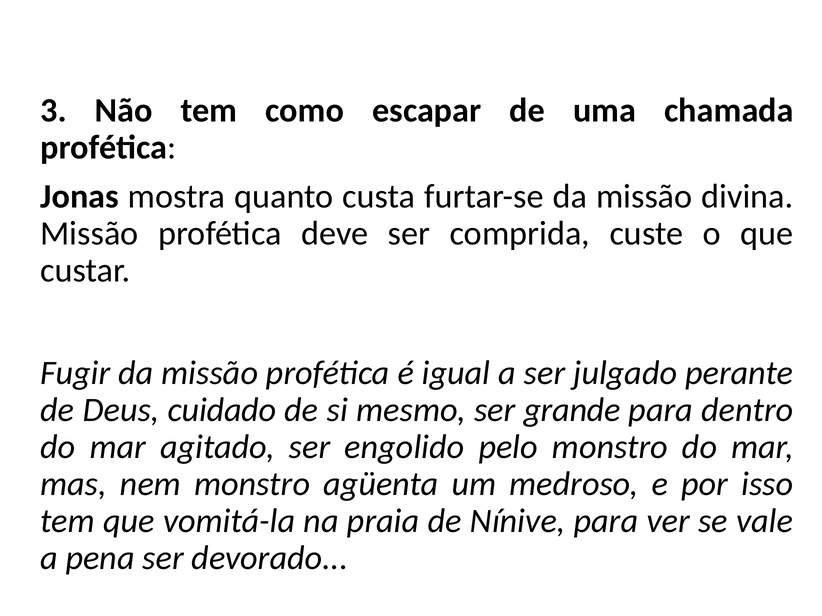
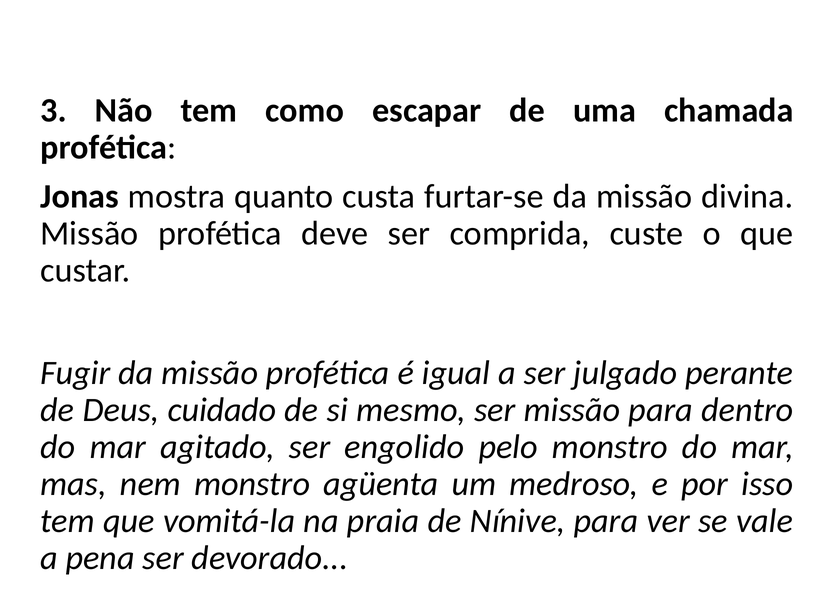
ser grande: grande -> missão (572, 410)
